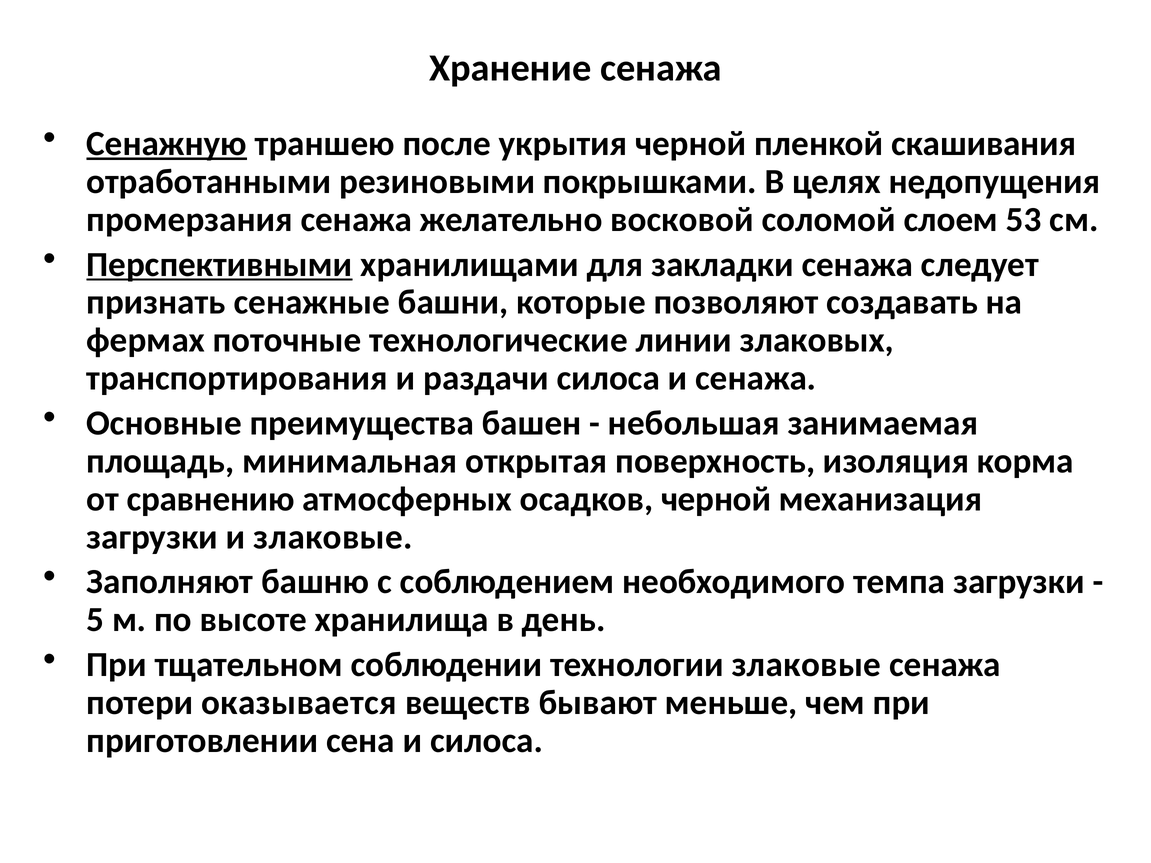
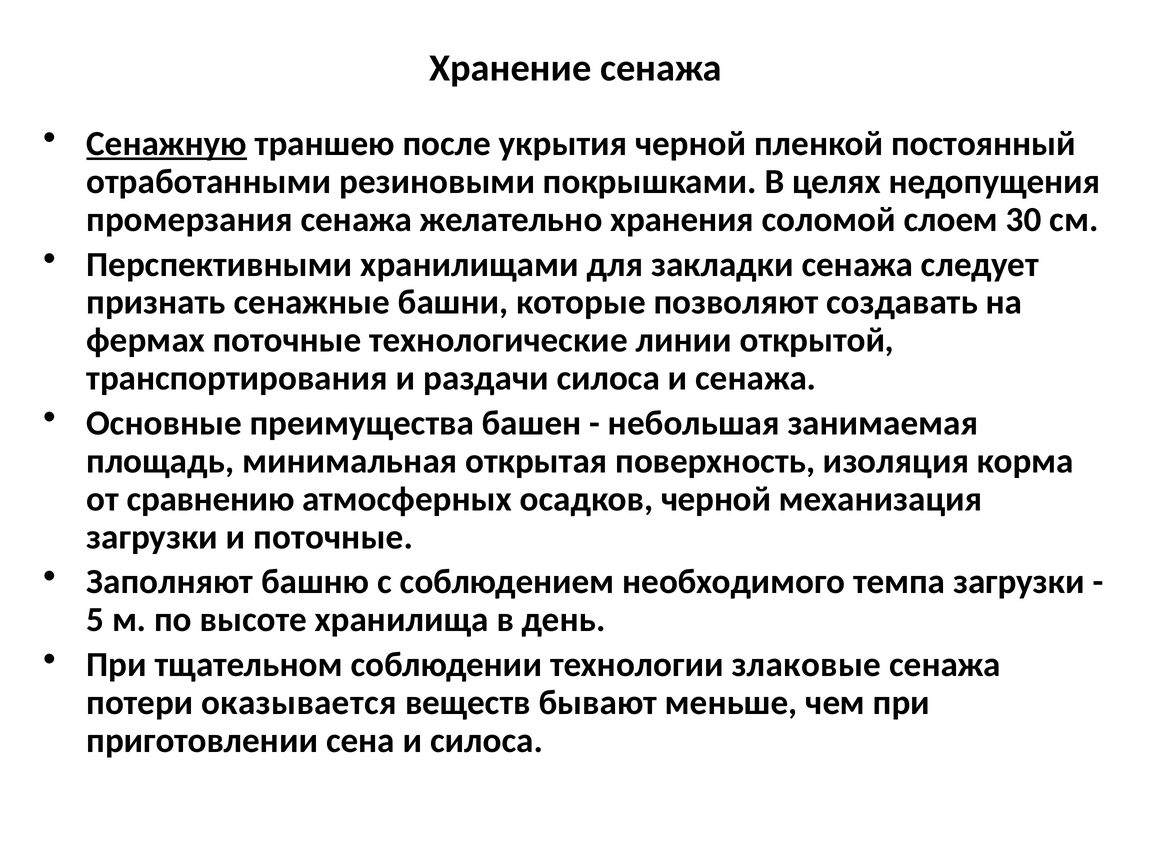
скашивания: скашивания -> постоянный (984, 144)
восковой: восковой -> хранения (682, 220)
53: 53 -> 30 (1024, 220)
Перспективными underline: present -> none (219, 264)
злаковых: злаковых -> открытой (817, 340)
и злаковые: злаковые -> поточные (333, 537)
